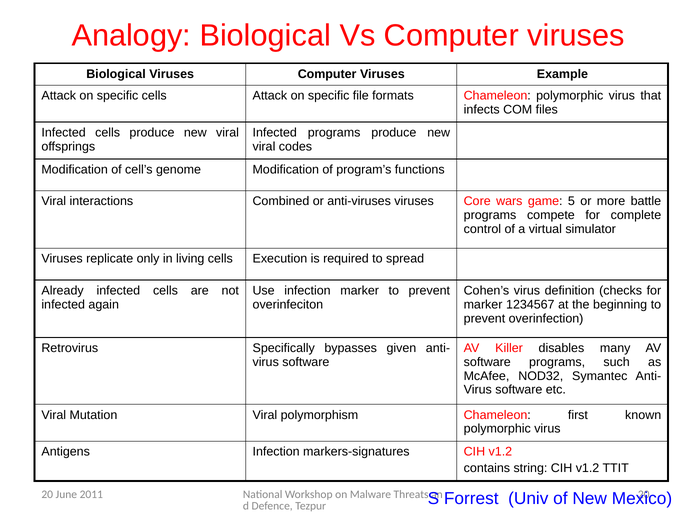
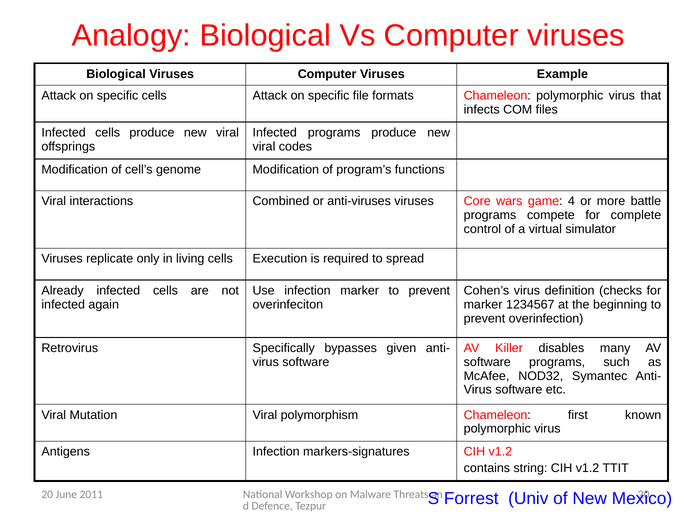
5: 5 -> 4 (571, 201)
